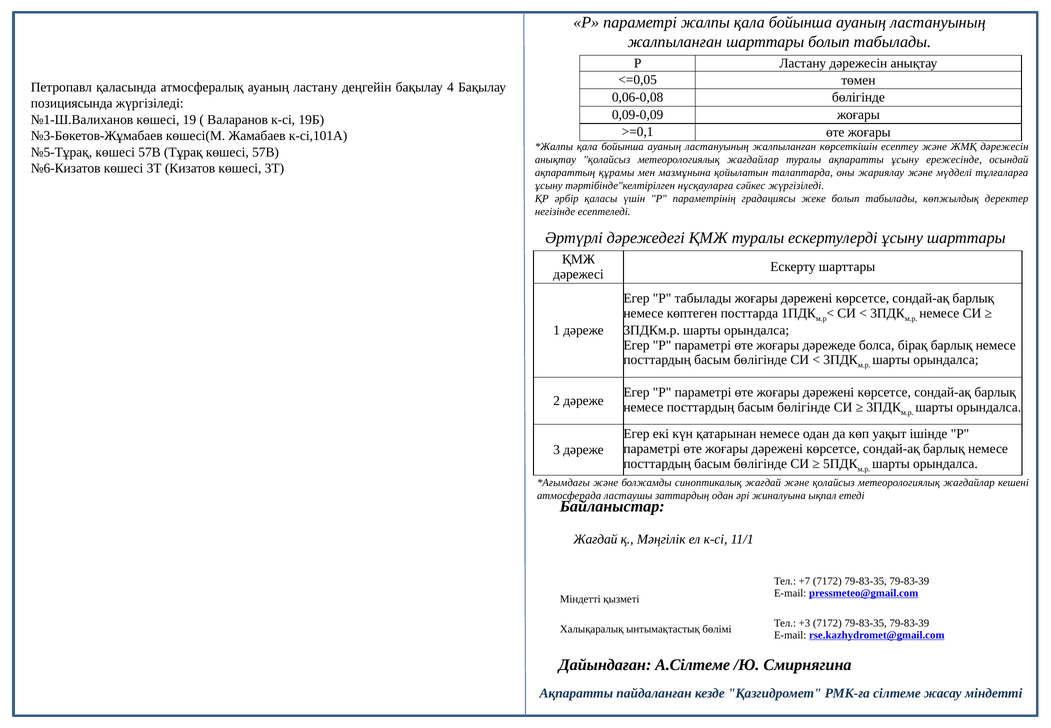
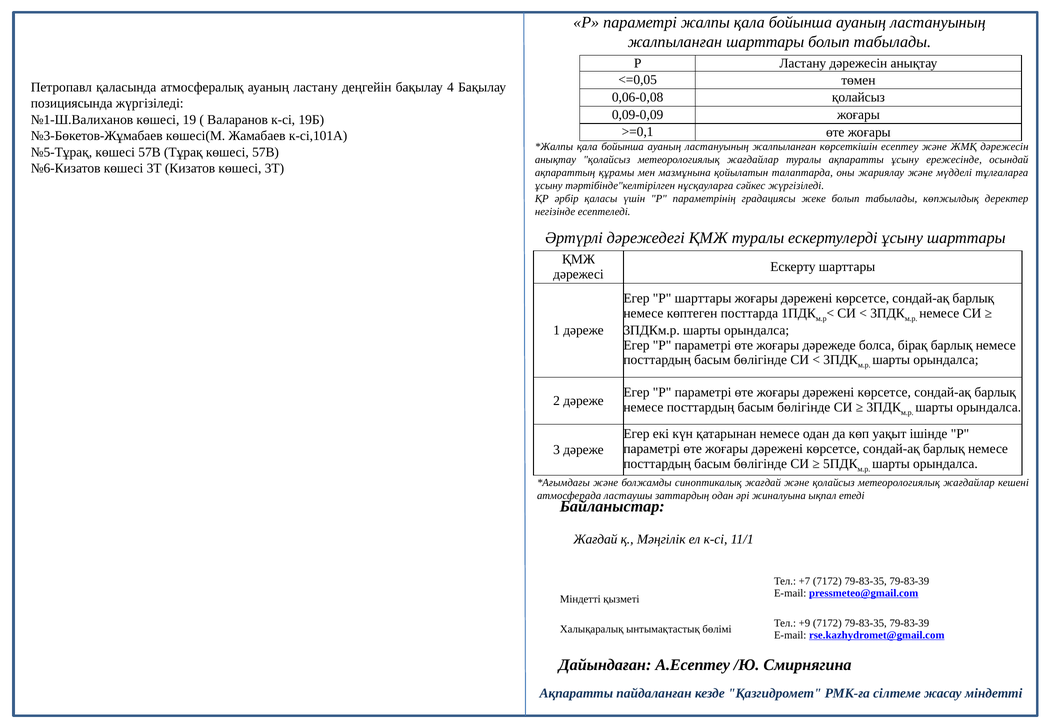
0,06-0,08 бөлігінде: бөлігінде -> қолайсыз (858, 97)
Р табылады: табылады -> шарттары (703, 298)
+3: +3 -> +9 (804, 623)
А.Сілтеме: А.Сілтеме -> А.Есептеу (693, 665)
